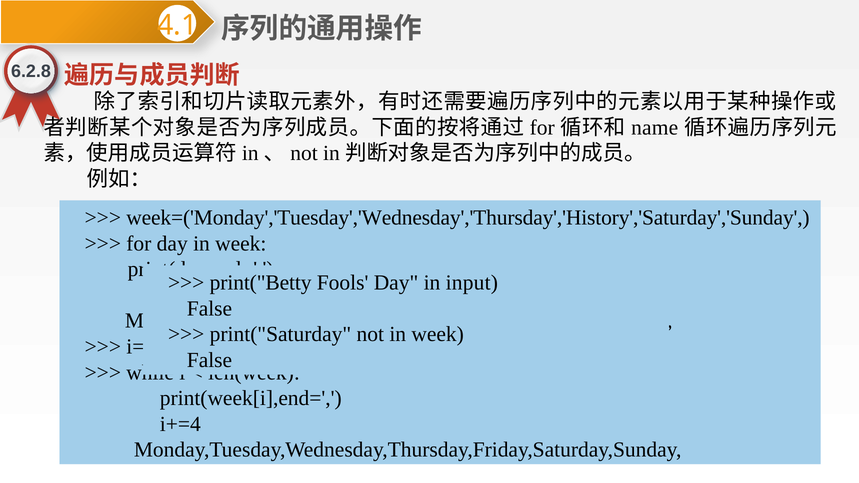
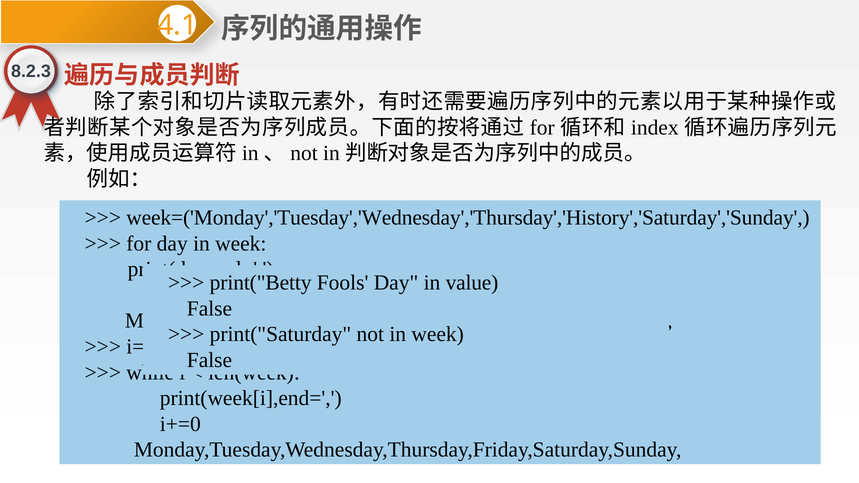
6.2.8: 6.2.8 -> 8.2.3 (31, 71)
name: name -> index (655, 128)
input: input -> value (472, 283)
i+=4: i+=4 -> i+=0 (180, 424)
